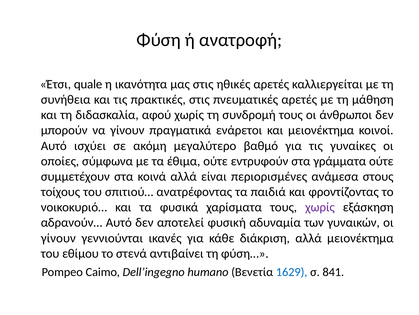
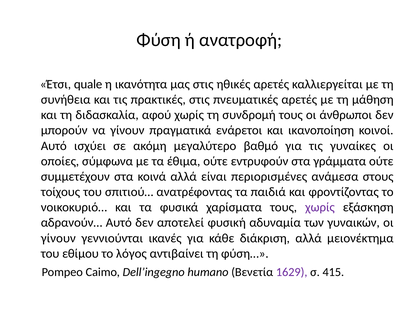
και μειονέκτημα: μειονέκτημα -> ικανοποίηση (321, 130)
στενά: στενά -> λόγος (131, 253)
1629 colour: blue -> purple (292, 272)
841: 841 -> 415 (333, 272)
